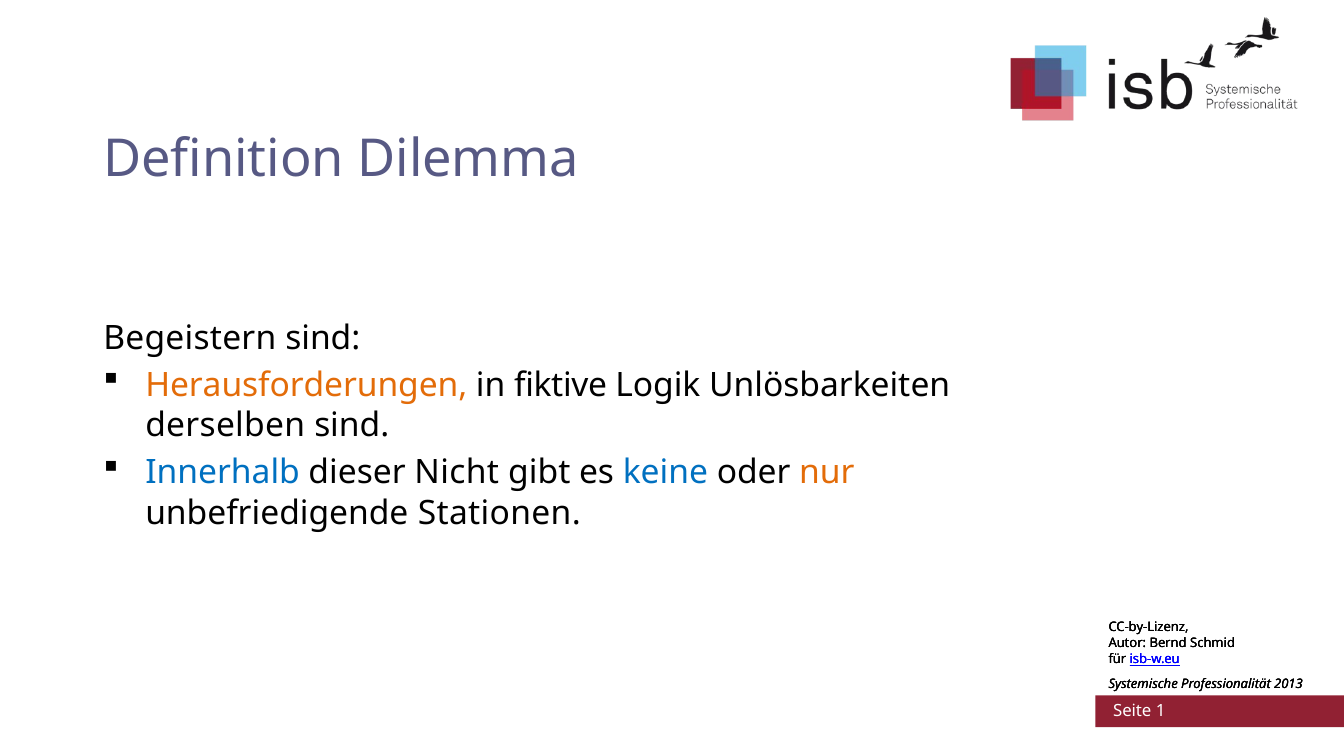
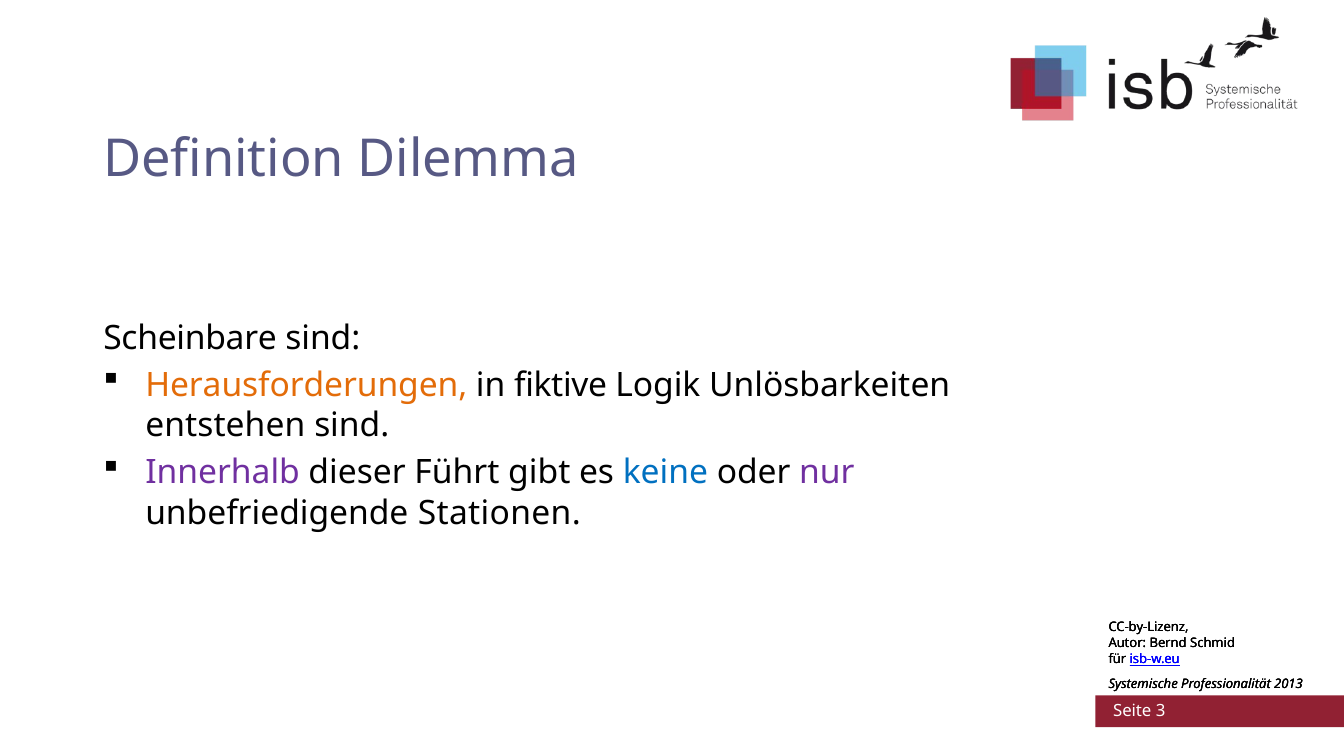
Begeistern: Begeistern -> Scheinbare (190, 338)
derselben: derselben -> entstehen (225, 426)
Innerhalb colour: blue -> purple (223, 473)
Nicht: Nicht -> Führt (457, 473)
nur colour: orange -> purple (827, 473)
1: 1 -> 3 (1161, 711)
